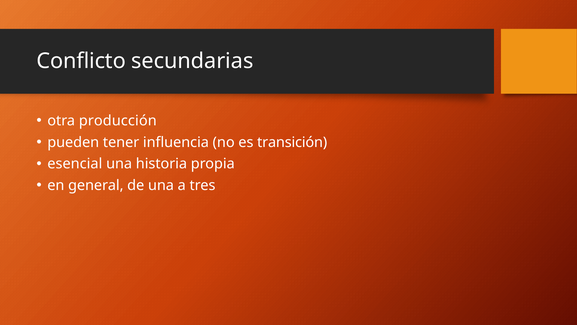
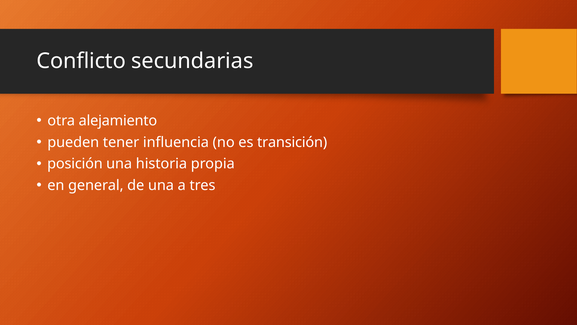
producción: producción -> alejamiento (118, 120)
esencial: esencial -> posición (75, 164)
